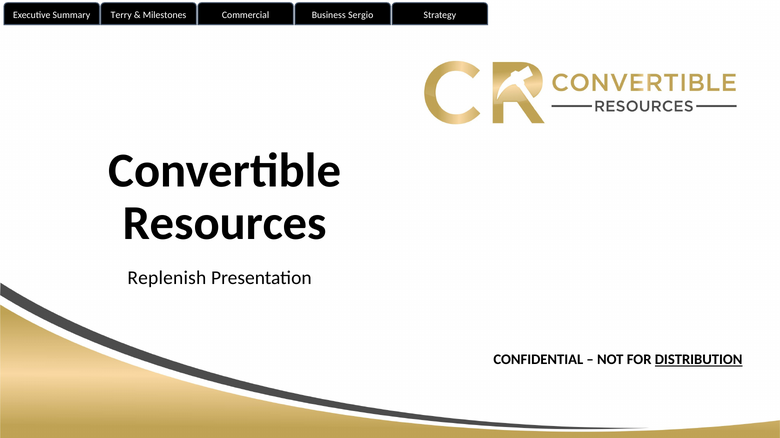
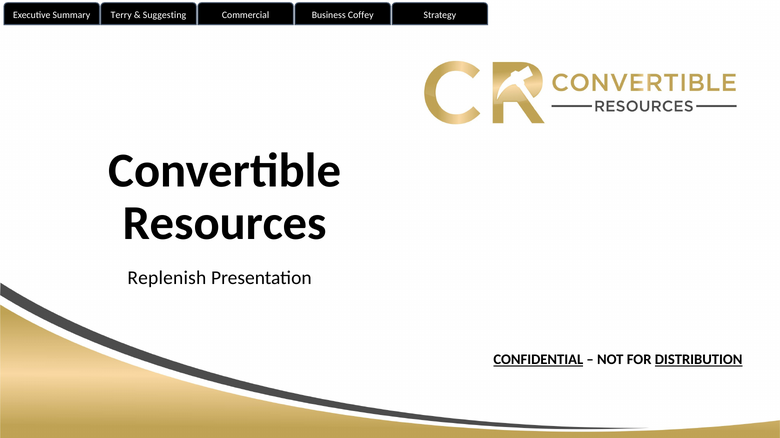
Milestones: Milestones -> Suggesting (165, 15)
Sergio: Sergio -> Coffey (361, 15)
CONFIDENTIAL underline: none -> present (538, 360)
